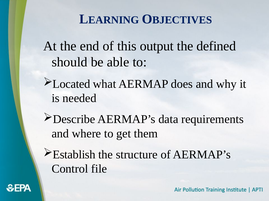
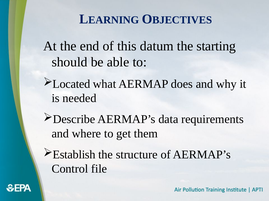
output: output -> datum (157, 46)
defined: defined -> starting (216, 46)
